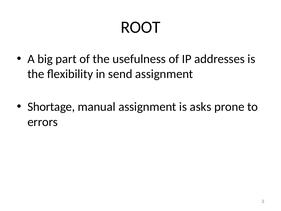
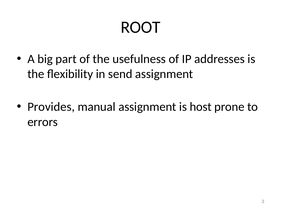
Shortage: Shortage -> Provides (51, 107)
asks: asks -> host (201, 107)
